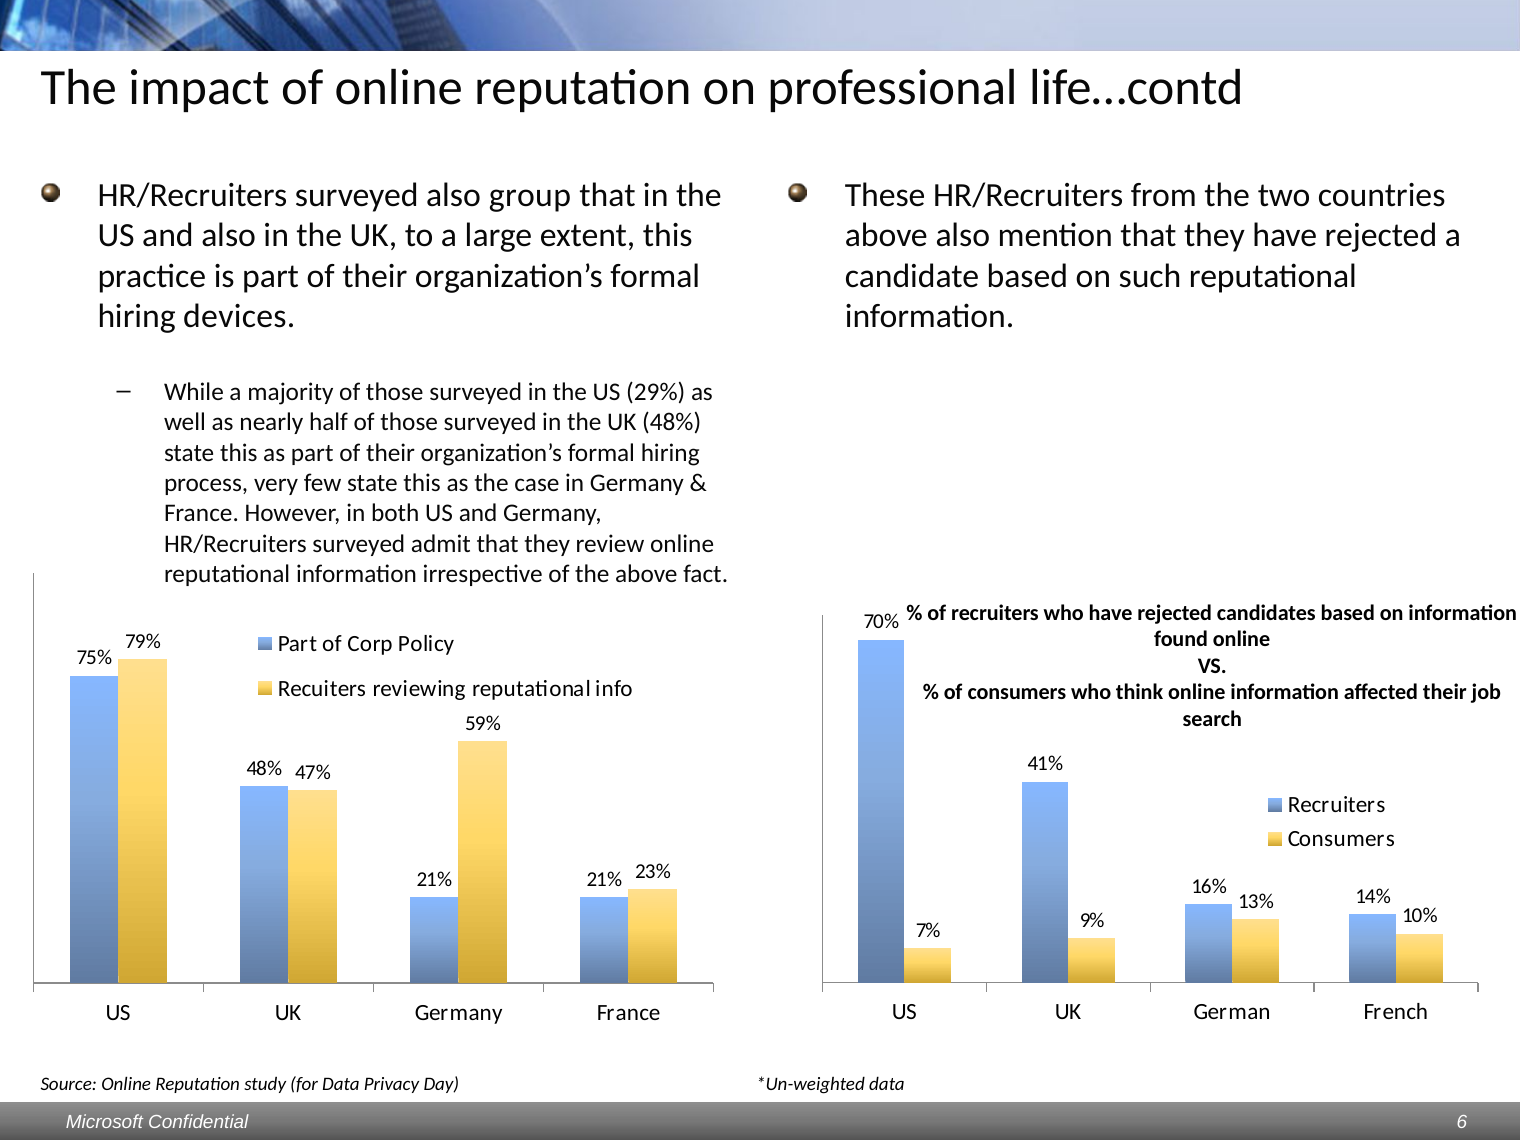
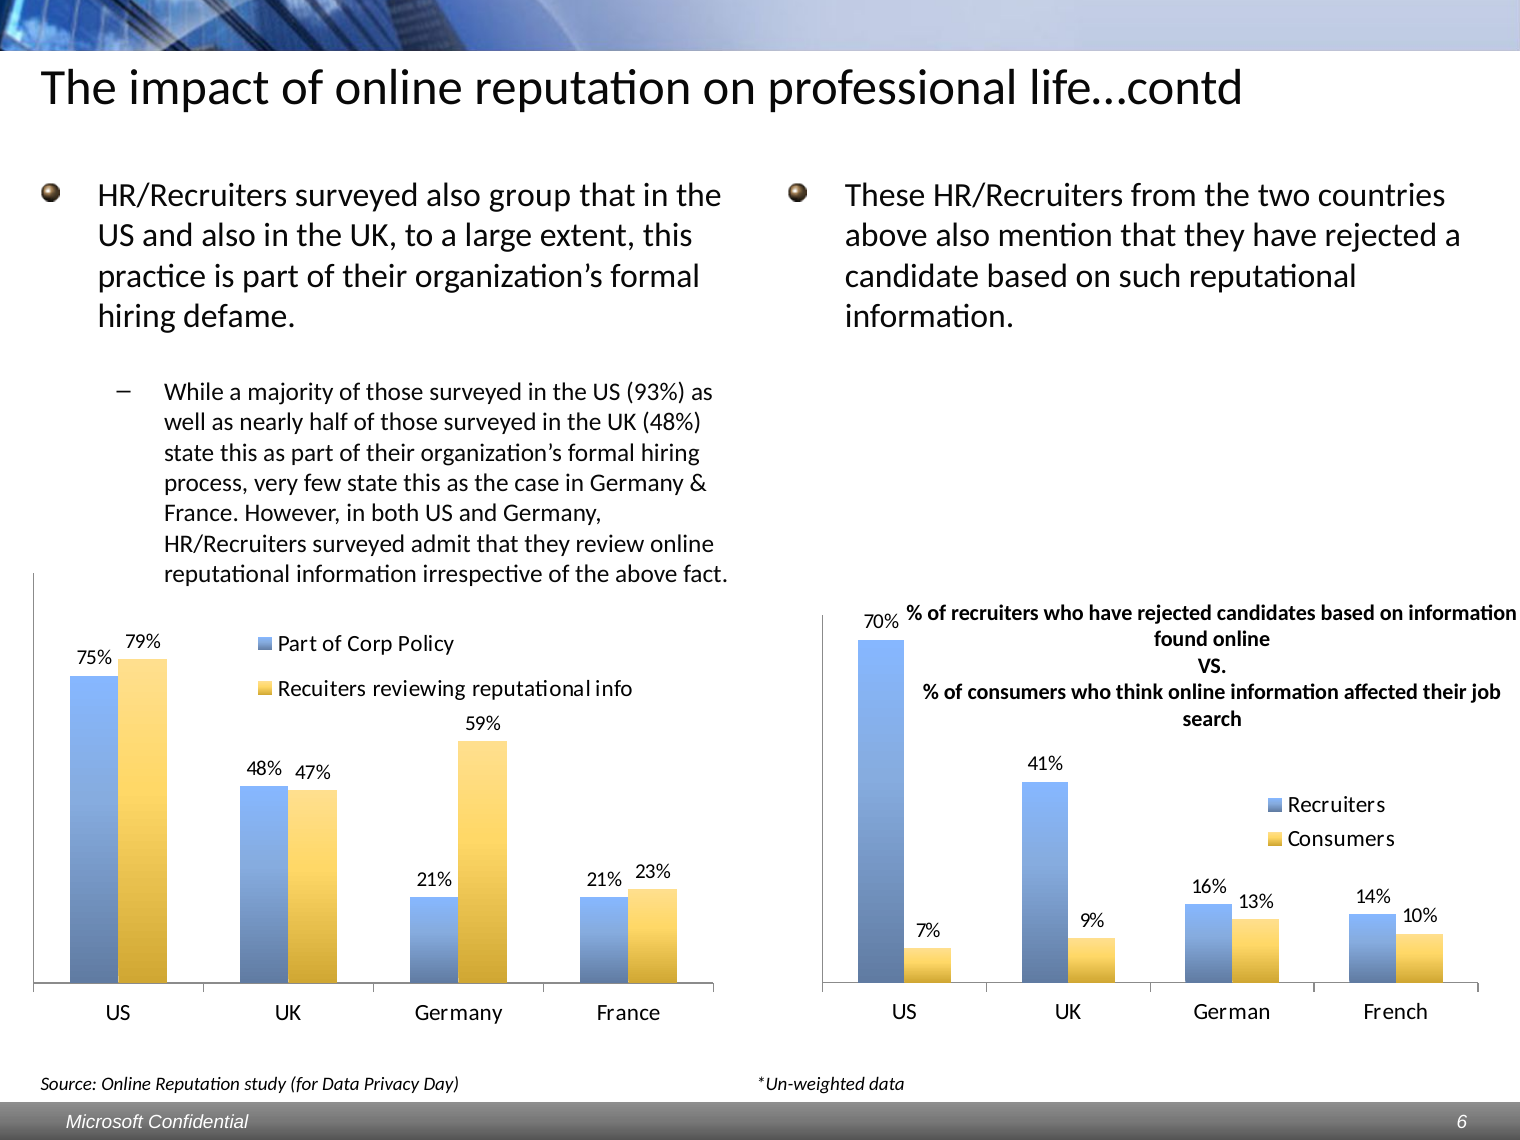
devices: devices -> defame (239, 316)
29%: 29% -> 93% (656, 392)
